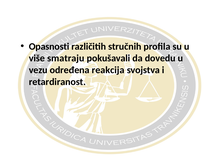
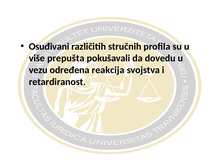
Opasnosti: Opasnosti -> Osuđivani (49, 47)
smatraju: smatraju -> prepušta (66, 58)
